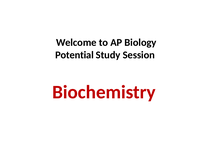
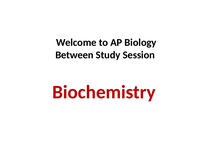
Potential: Potential -> Between (74, 55)
